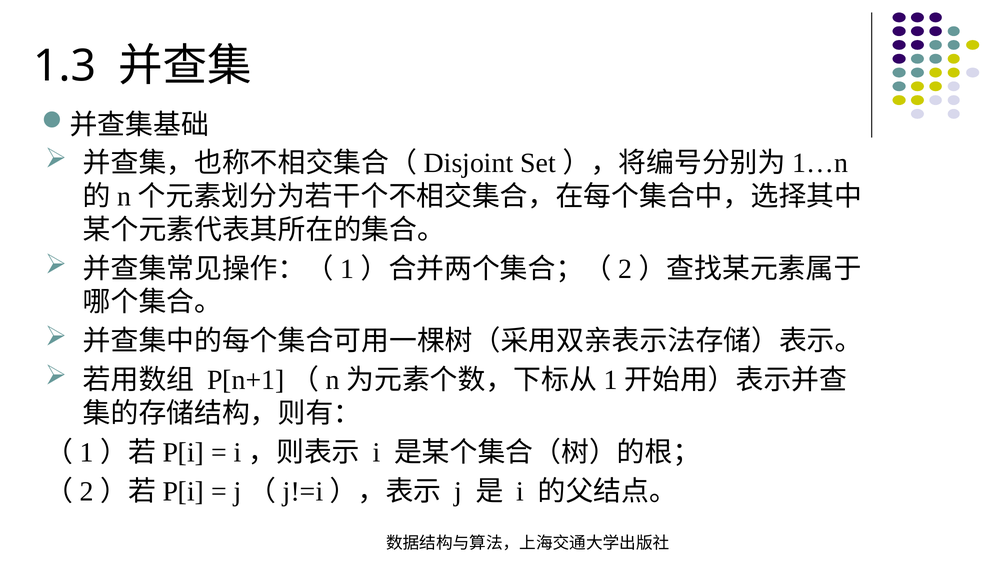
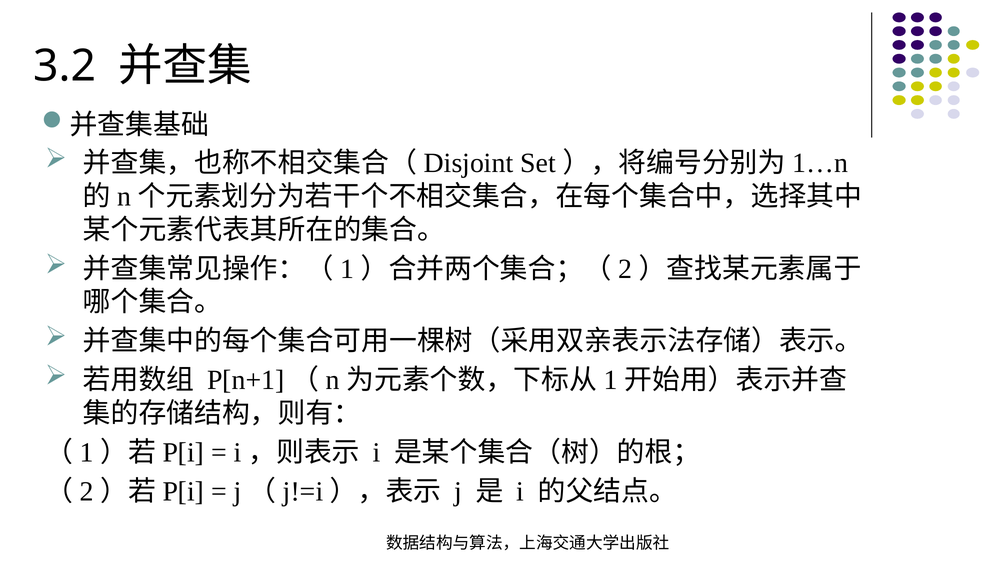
1.3: 1.3 -> 3.2 (65, 66)
